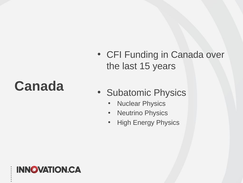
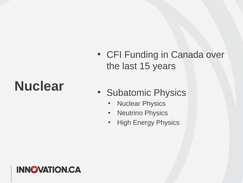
Canada: Canada -> Nuclear (39, 86)
